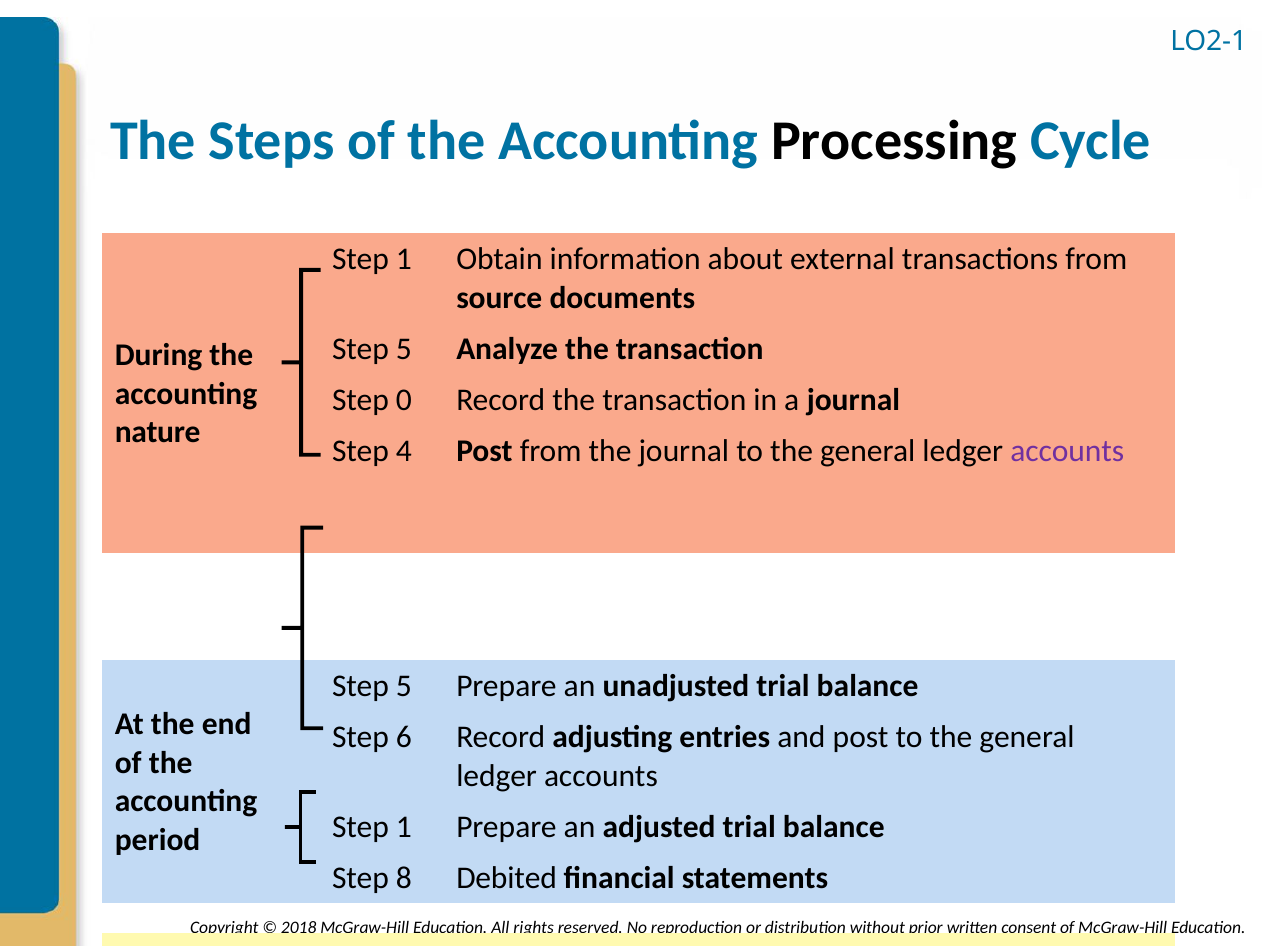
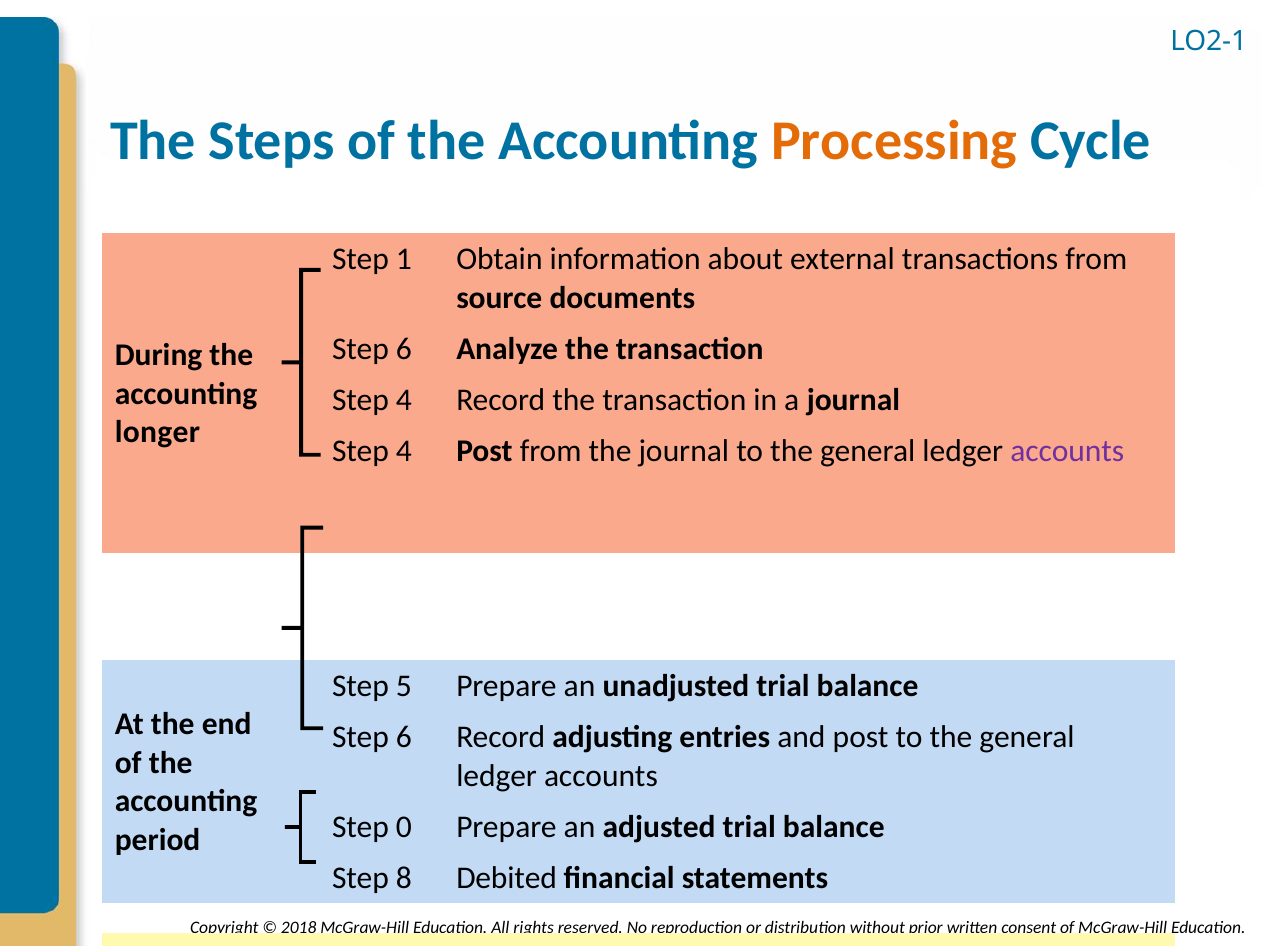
Processing colour: black -> orange (894, 141)
5: 5 -> 6 (404, 349)
0: 0 -> 4 (404, 400)
nature: nature -> longer (157, 432)
1: 1 -> 0 (404, 827)
